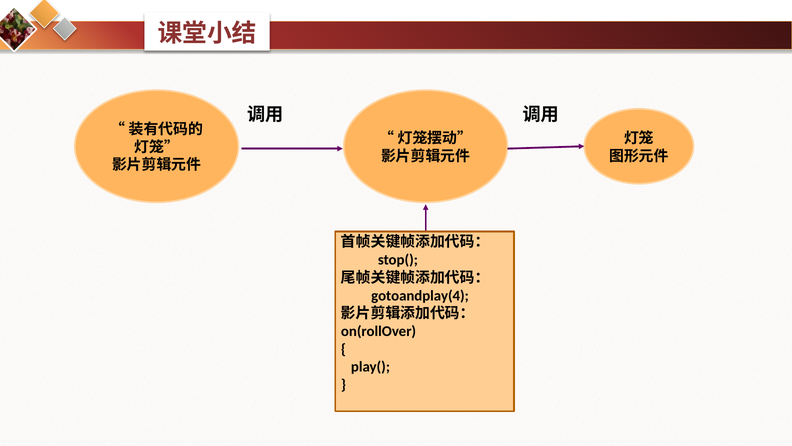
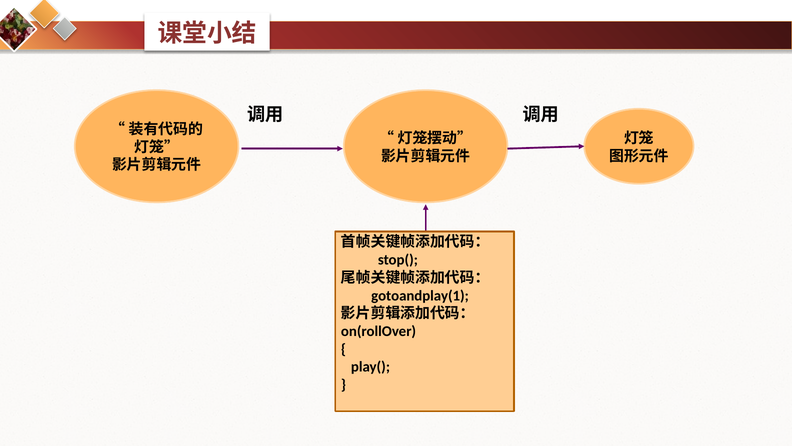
gotoandplay(4: gotoandplay(4 -> gotoandplay(1 (420, 295)
